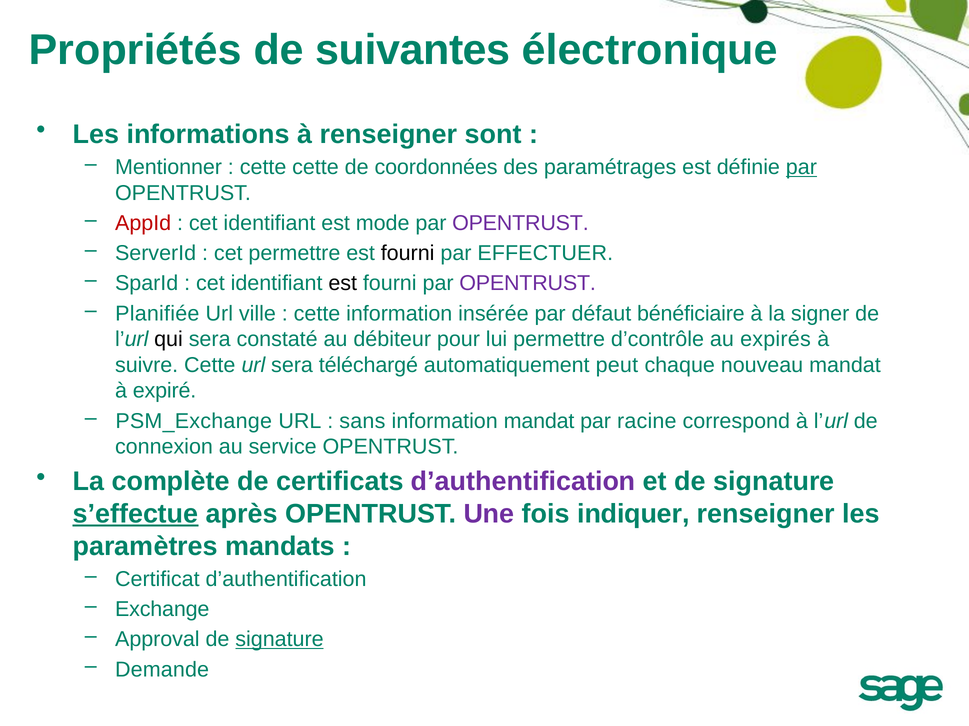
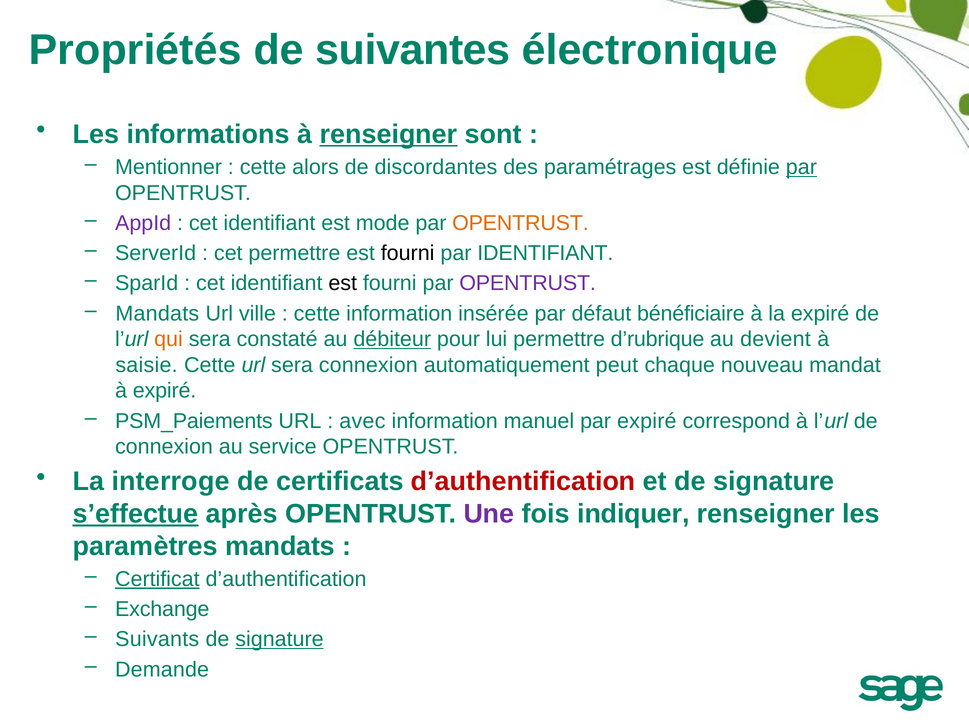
renseigner underline: none -> present (389, 134)
cette cette: cette -> alors (315, 167)
coordonnées: coordonnées -> discordantes (436, 167)
AppId colour: red -> purple (143, 223)
OPENTRUST colour: purple -> orange (520, 223)
par EFFECTUER: EFFECTUER -> IDENTIFIANT (545, 254)
Planifiée: Planifiée -> Mandats (157, 314)
la signer: signer -> expiré (820, 314)
qui colour: black -> orange (168, 340)
débiteur underline: none -> present (392, 340)
d’contrôle: d’contrôle -> d’rubrique (658, 340)
expirés: expirés -> devient (775, 340)
suivre: suivre -> saisie (147, 365)
sera téléchargé: téléchargé -> connexion (368, 365)
PSM_Exchange: PSM_Exchange -> PSM_Paiements (194, 421)
sans: sans -> avec (362, 421)
information mandat: mandat -> manuel (539, 421)
par racine: racine -> expiré (647, 421)
complète: complète -> interroge (171, 482)
d’authentification colour: purple -> red (523, 482)
Certificat underline: none -> present (157, 580)
Approval: Approval -> Suivants (157, 640)
